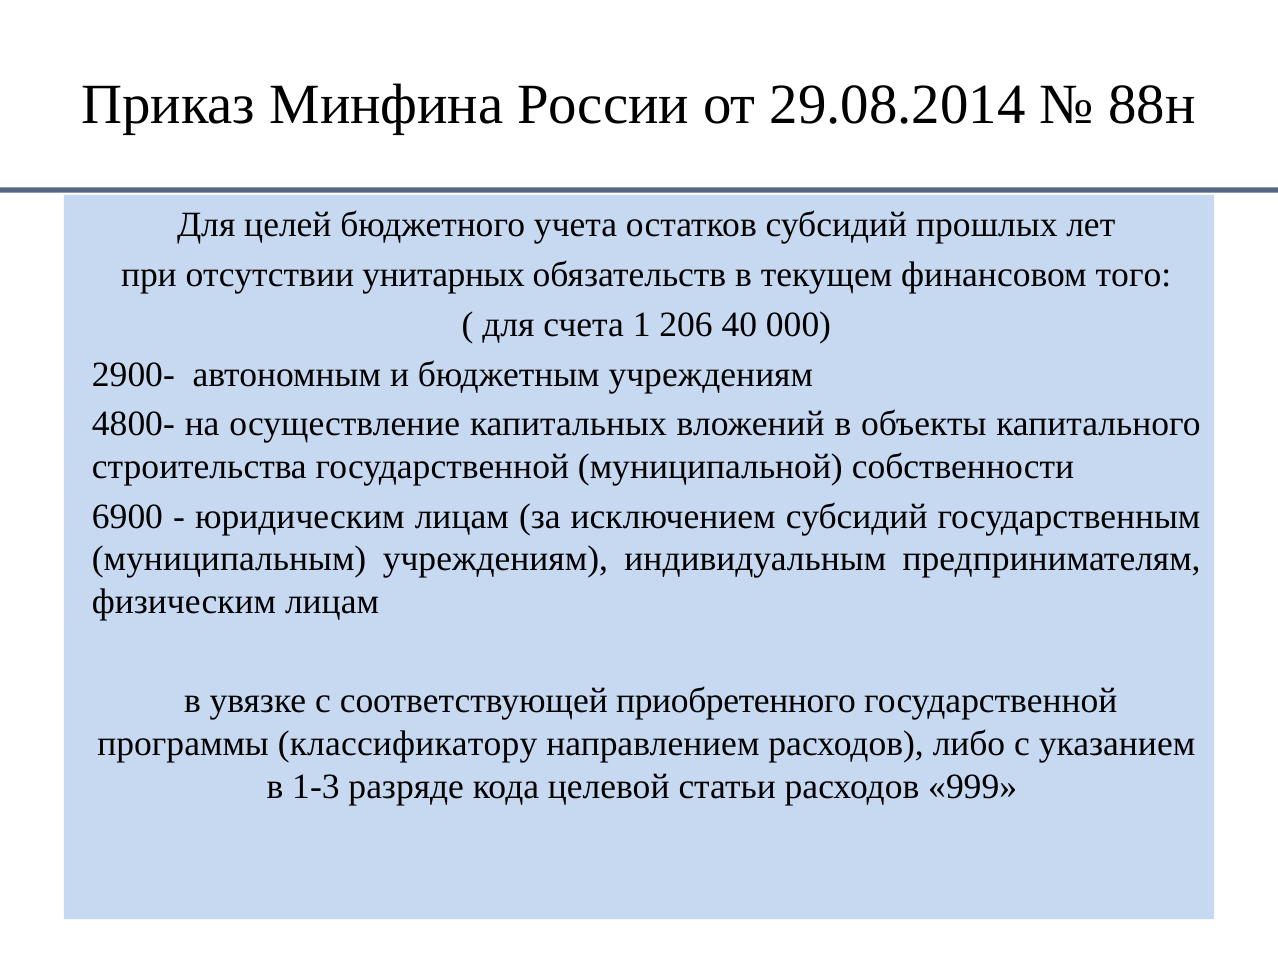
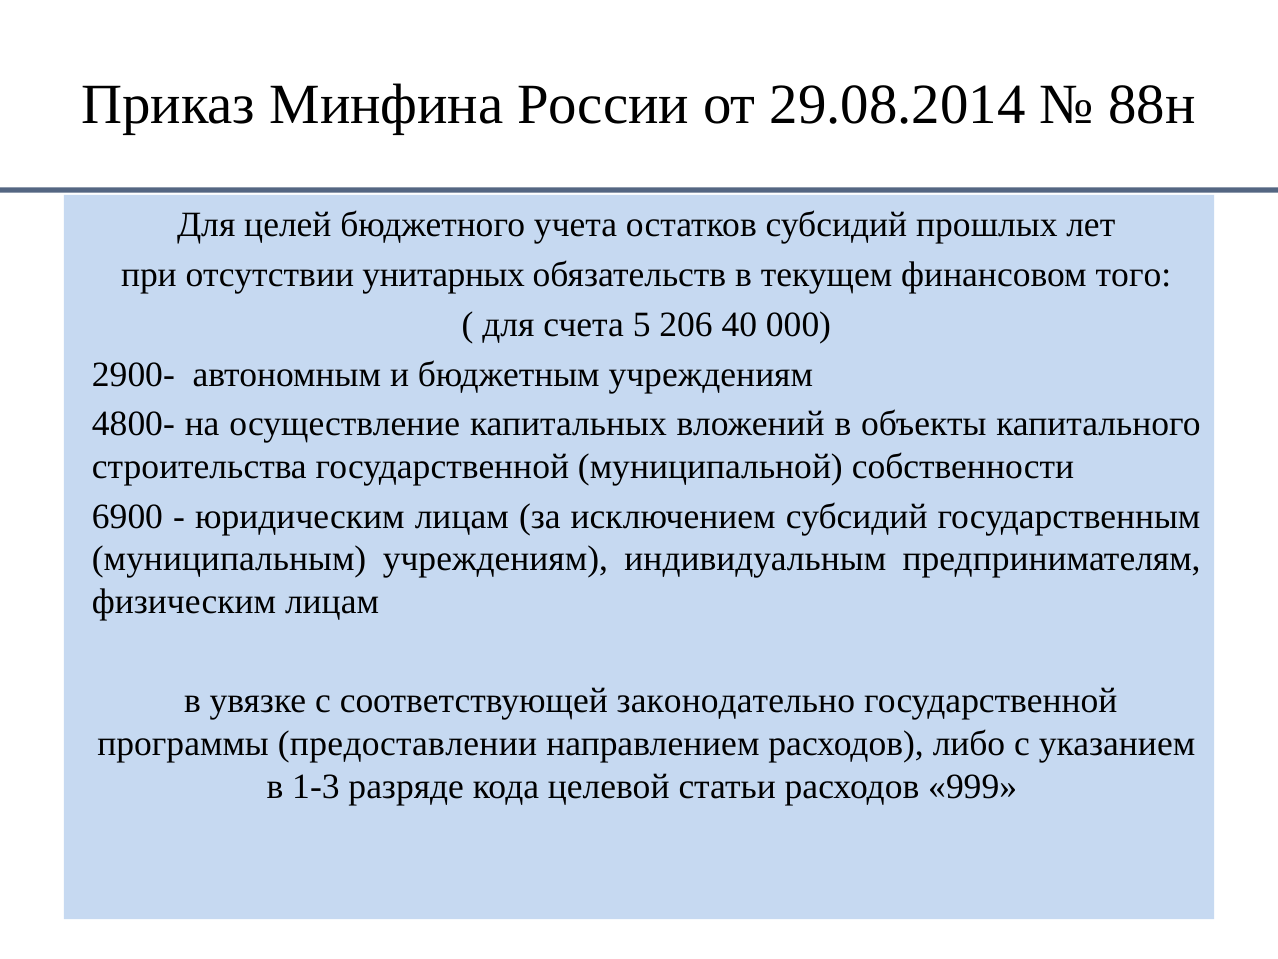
1: 1 -> 5 (642, 324)
приобретенного: приобретенного -> законодательно (736, 701)
классификатору: классификатору -> предоставлении (407, 744)
